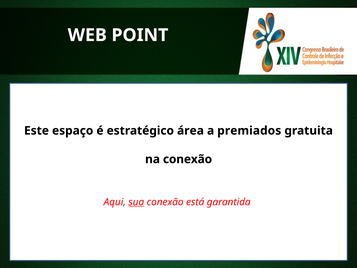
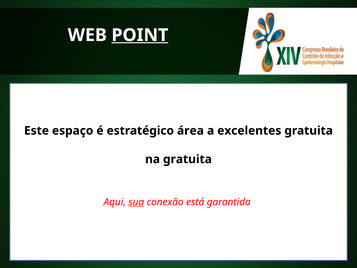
POINT underline: none -> present (140, 35)
premiados: premiados -> excelentes (249, 131)
na conexão: conexão -> gratuita (187, 159)
